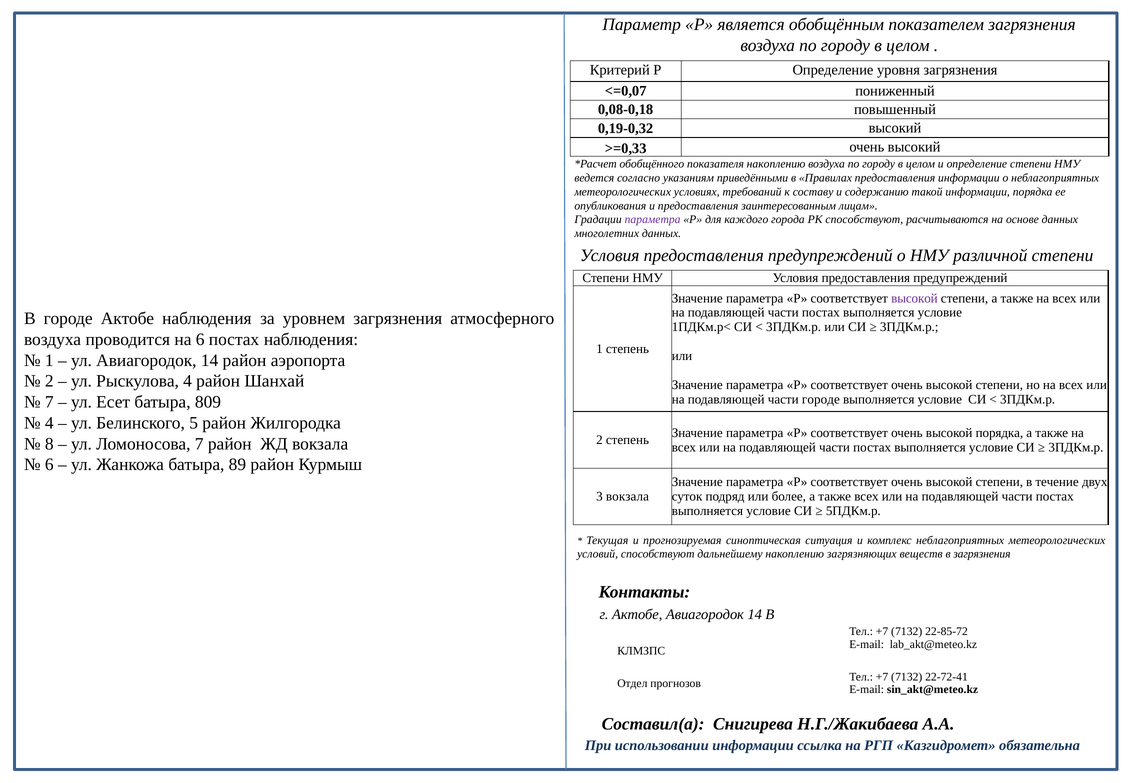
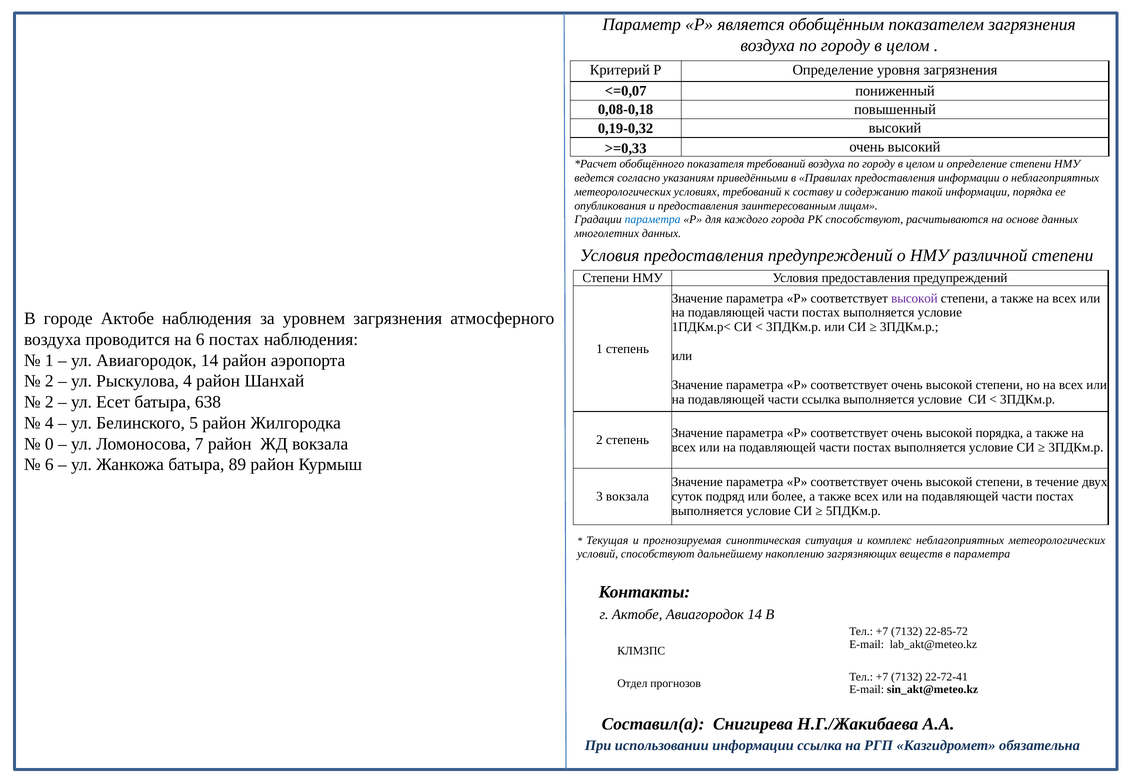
показателя накоплению: накоплению -> требований (776, 164)
параметра colour: purple -> blue (653, 220)
части городе: городе -> ссылка (821, 400)
7: 7 -> 2 (49, 402)
809: 809 -> 638 (208, 402)
8: 8 -> 0 (49, 444)
в загрязнения: загрязнения -> параметра (982, 555)
